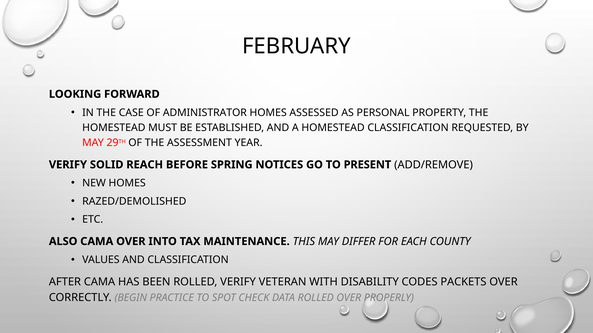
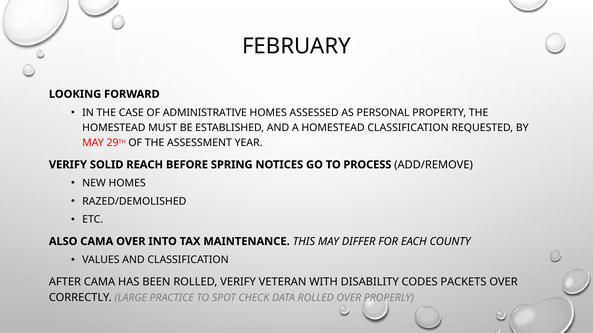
ADMINISTRATOR: ADMINISTRATOR -> ADMINISTRATIVE (205, 113)
PRESENT: PRESENT -> PROCESS (367, 165)
BEGIN: BEGIN -> LARGE (131, 298)
